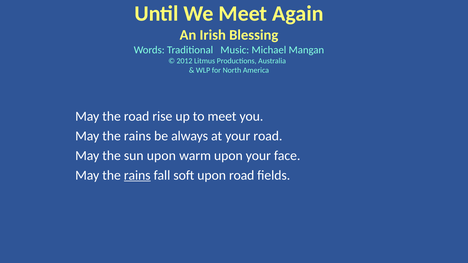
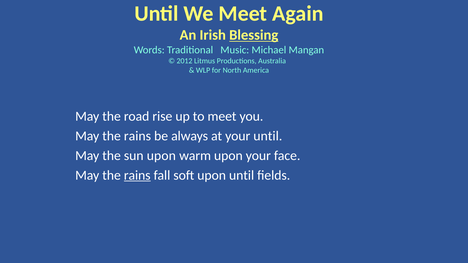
Blessing underline: none -> present (254, 35)
your road: road -> until (268, 136)
upon road: road -> until (242, 175)
